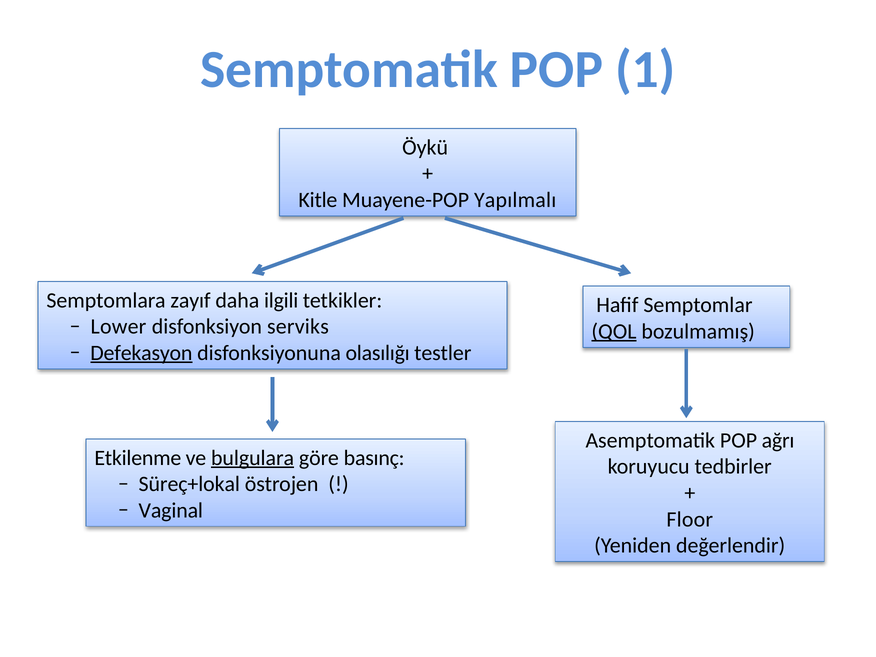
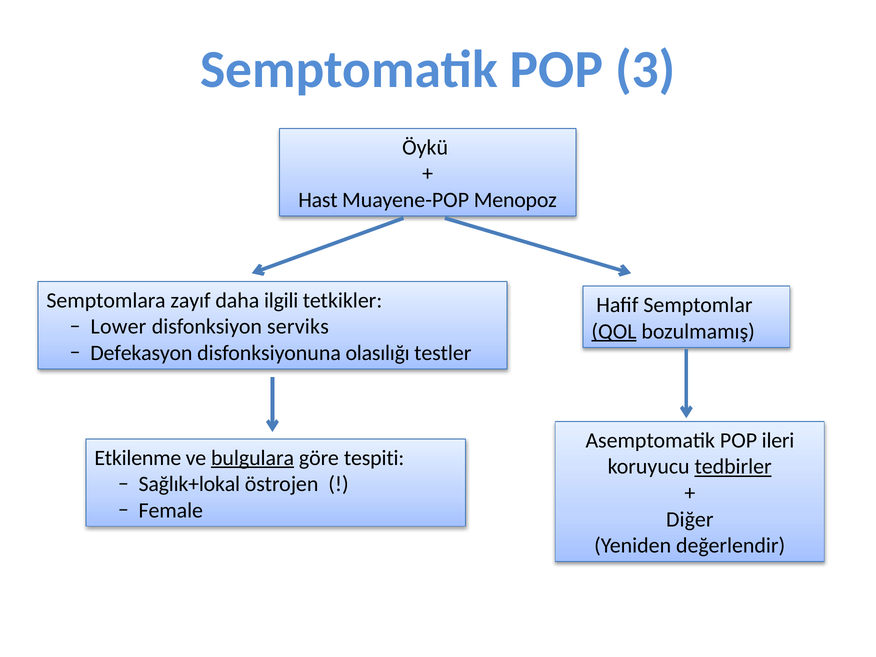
1: 1 -> 3 (645, 70)
Kitle: Kitle -> Hast (318, 200)
Yapılmalı: Yapılmalı -> Menopoz (515, 200)
Defekasyon underline: present -> none (141, 353)
ağrı: ağrı -> ileri (778, 440)
basınç: basınç -> tespiti (374, 458)
tedbirler underline: none -> present (733, 467)
Süreç+lokal: Süreç+lokal -> Sağlık+lokal (189, 484)
Vaginal: Vaginal -> Female (171, 510)
Floor: Floor -> Diğer (690, 519)
